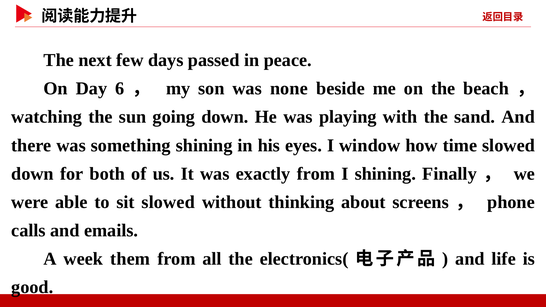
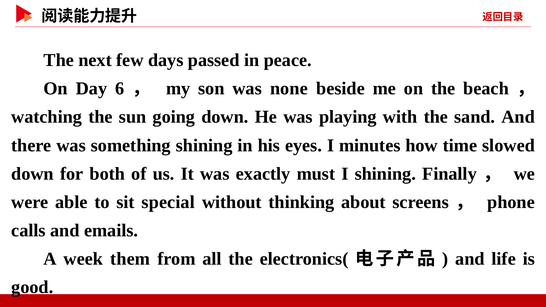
window: window -> minutes (370, 145)
exactly from: from -> must (316, 174)
sit slowed: slowed -> special (168, 202)
